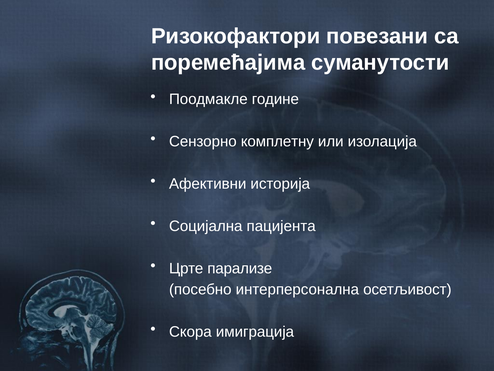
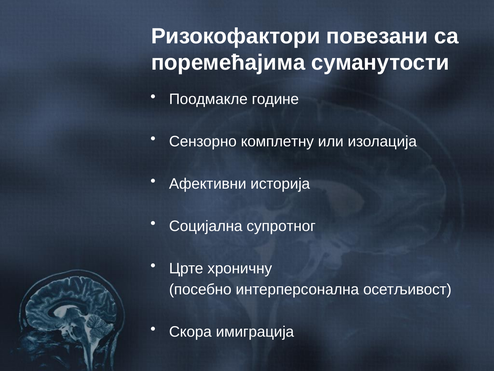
пацијента: пацијента -> супротног (281, 226)
парализе: парализе -> хроничну (240, 268)
